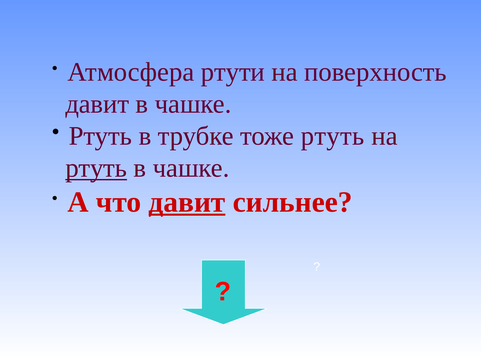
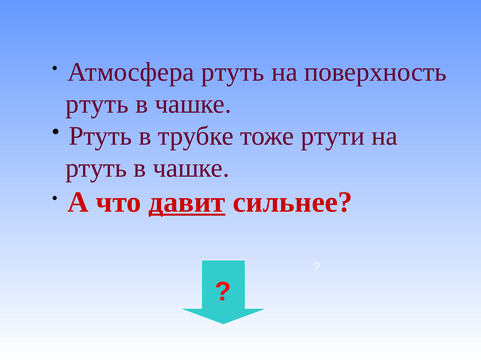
Атмосфера ртути: ртути -> ртуть (233, 72)
давит: давит -> ртуть (97, 104)
тоже ртуть: ртуть -> ртути (333, 136)
ртуть underline: present -> none (96, 168)
